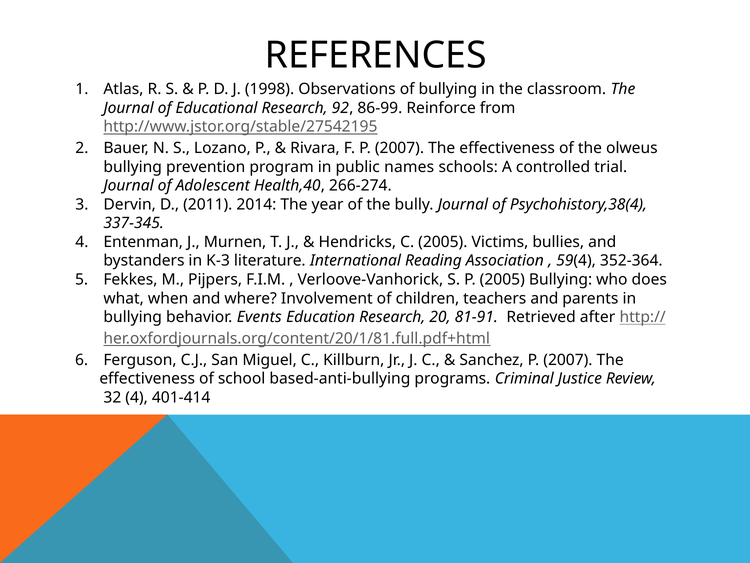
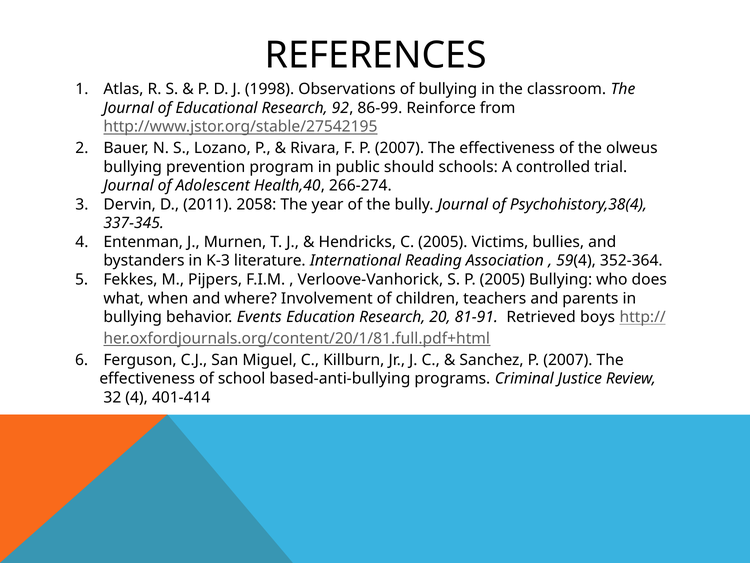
names: names -> should (409, 167)
2014: 2014 -> 2058 (256, 204)
after: after -> boys (598, 317)
